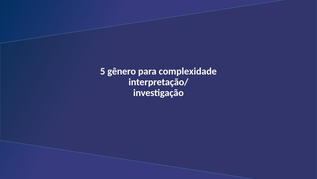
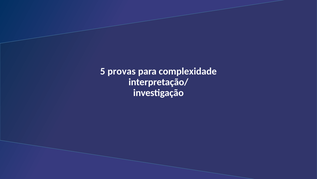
gênero: gênero -> provas (122, 71)
